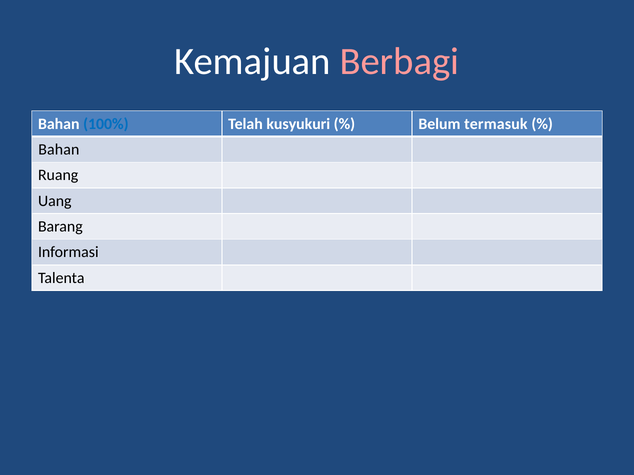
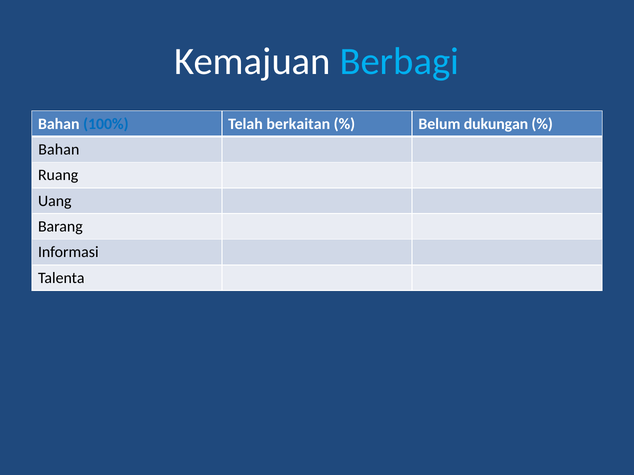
Berbagi colour: pink -> light blue (399, 61)
kusyukuri: kusyukuri -> berkaitan (298, 124)
termasuk: termasuk -> dukungan (496, 124)
